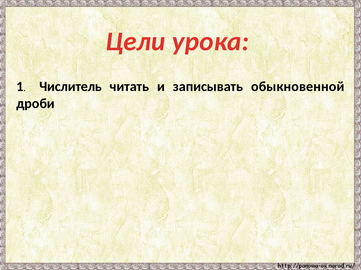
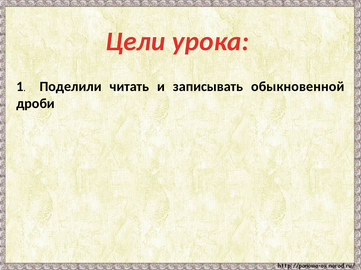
Числитель: Числитель -> Поделили (71, 87)
